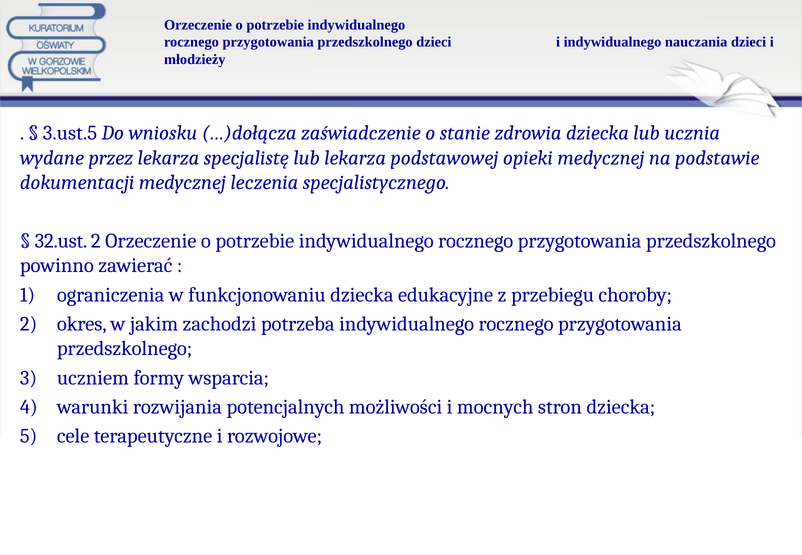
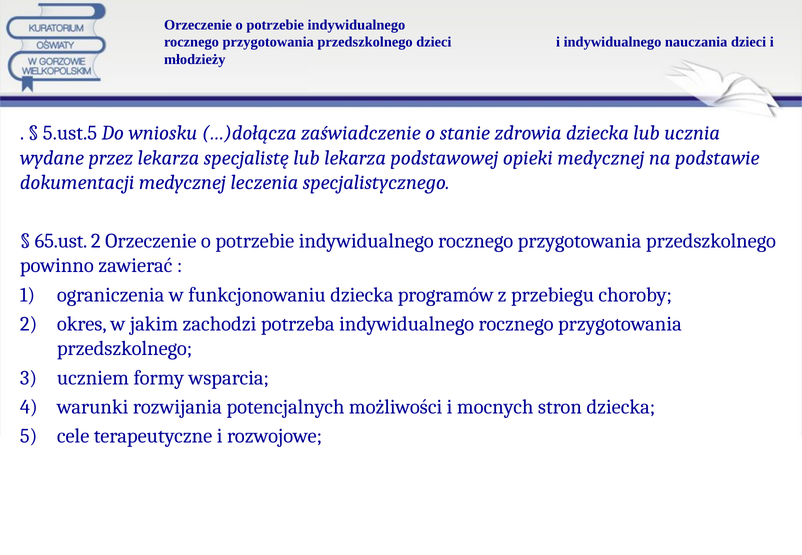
3.ust.5: 3.ust.5 -> 5.ust.5 (70, 133)
32.ust: 32.ust -> 65.ust (61, 241)
edukacyjne: edukacyjne -> programów (446, 295)
